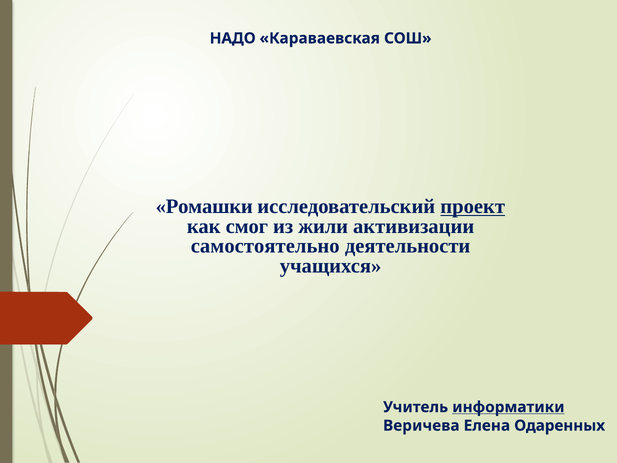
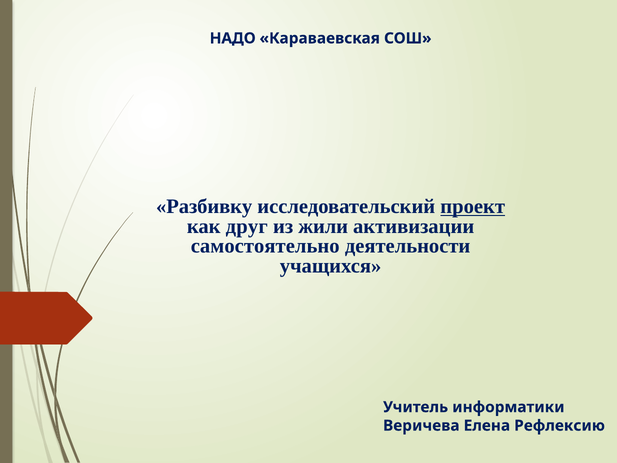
Ромашки: Ромашки -> Разбивку (204, 207)
смог: смог -> друг (247, 226)
информатики underline: present -> none (508, 407)
Одаренных: Одаренных -> Рефлексию (560, 425)
